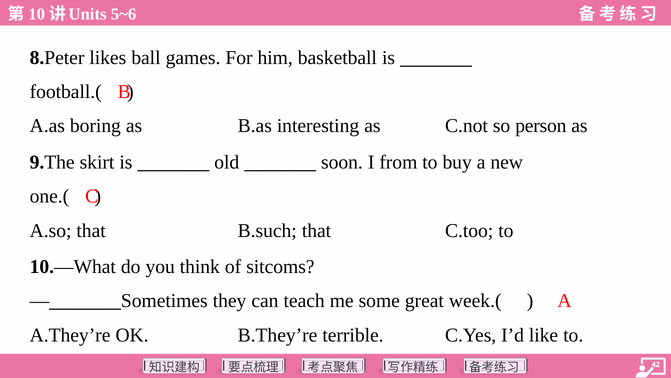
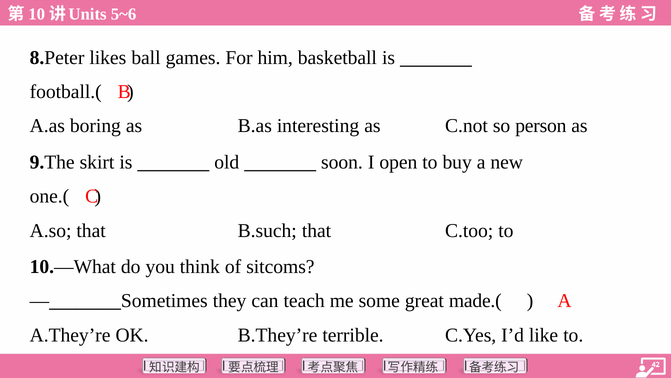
from: from -> open (398, 162)
week.(: week.( -> made.( (475, 301)
